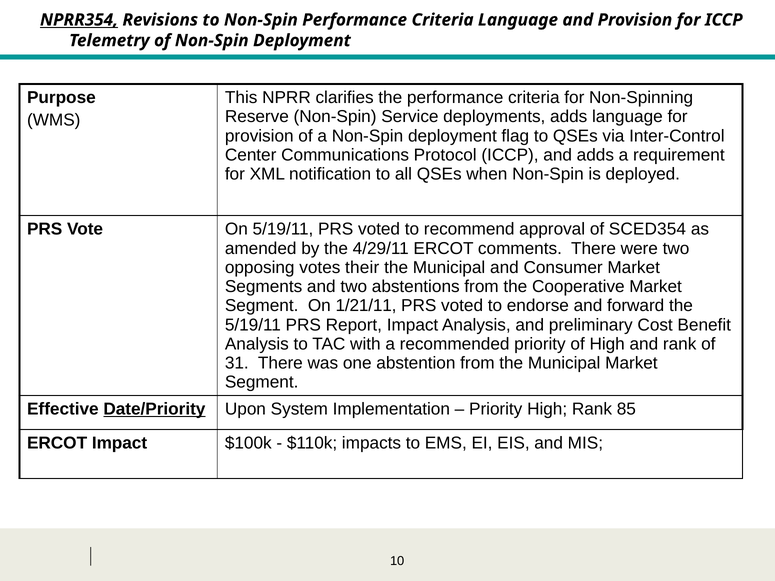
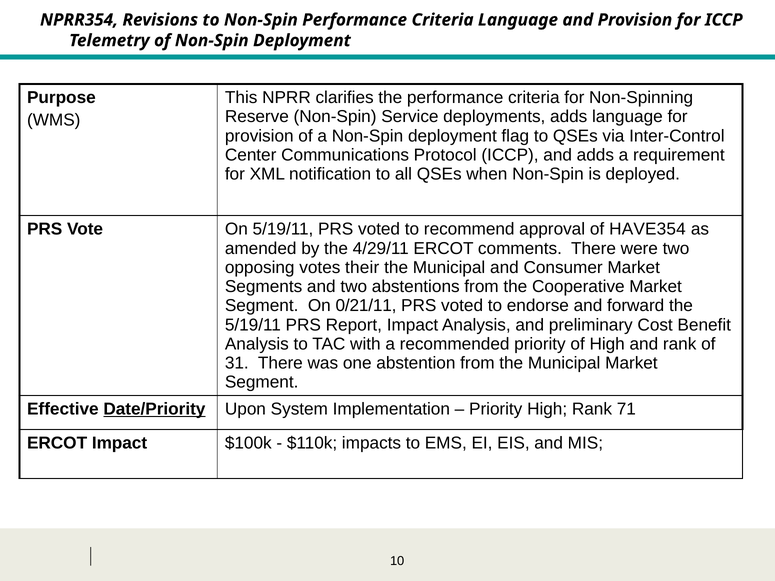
NPRR354 underline: present -> none (79, 20)
SCED354: SCED354 -> HAVE354 (647, 229)
1/21/11: 1/21/11 -> 0/21/11 (366, 306)
85: 85 -> 71 (626, 409)
